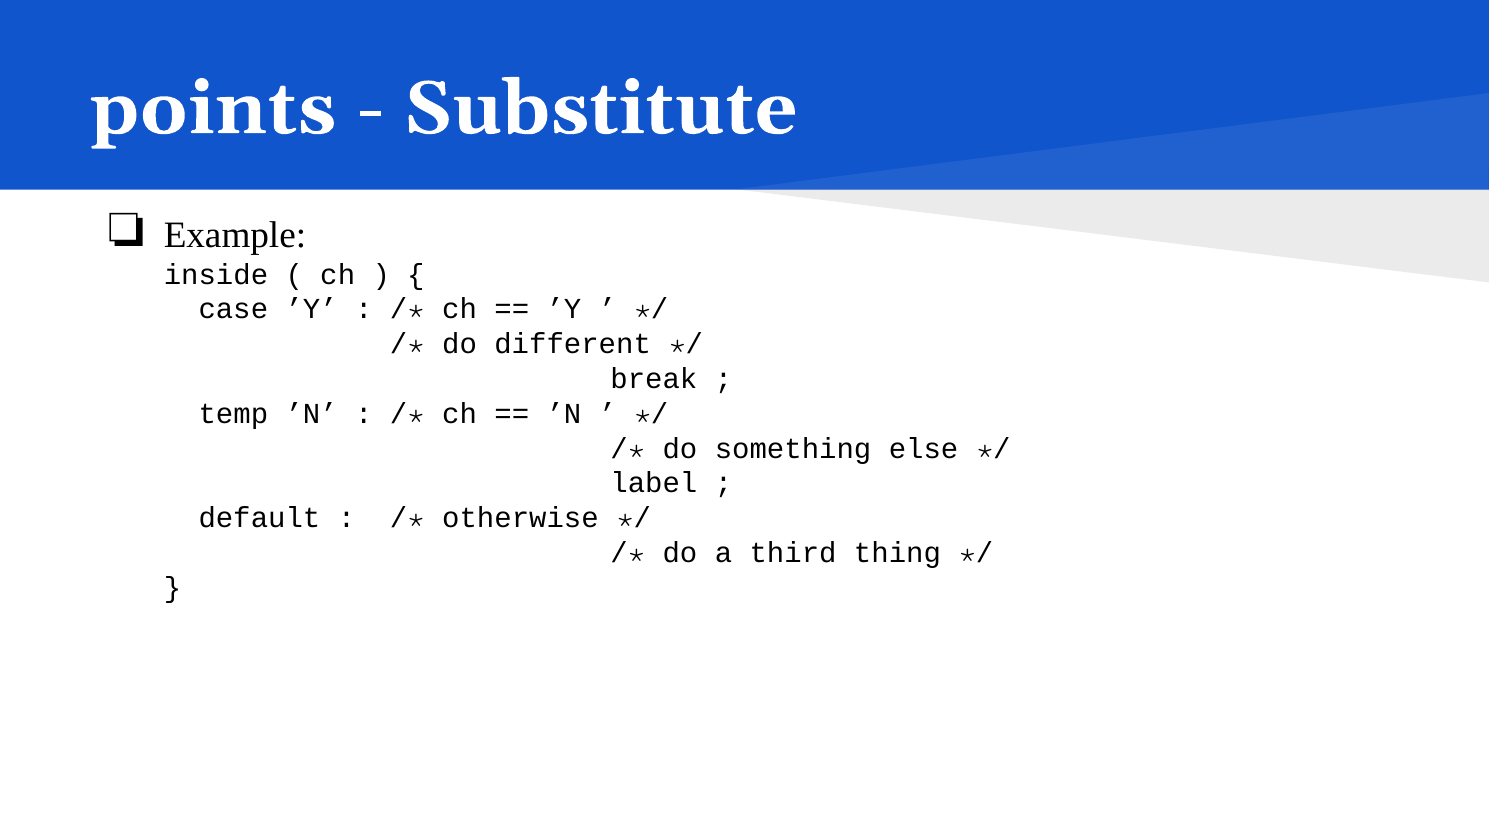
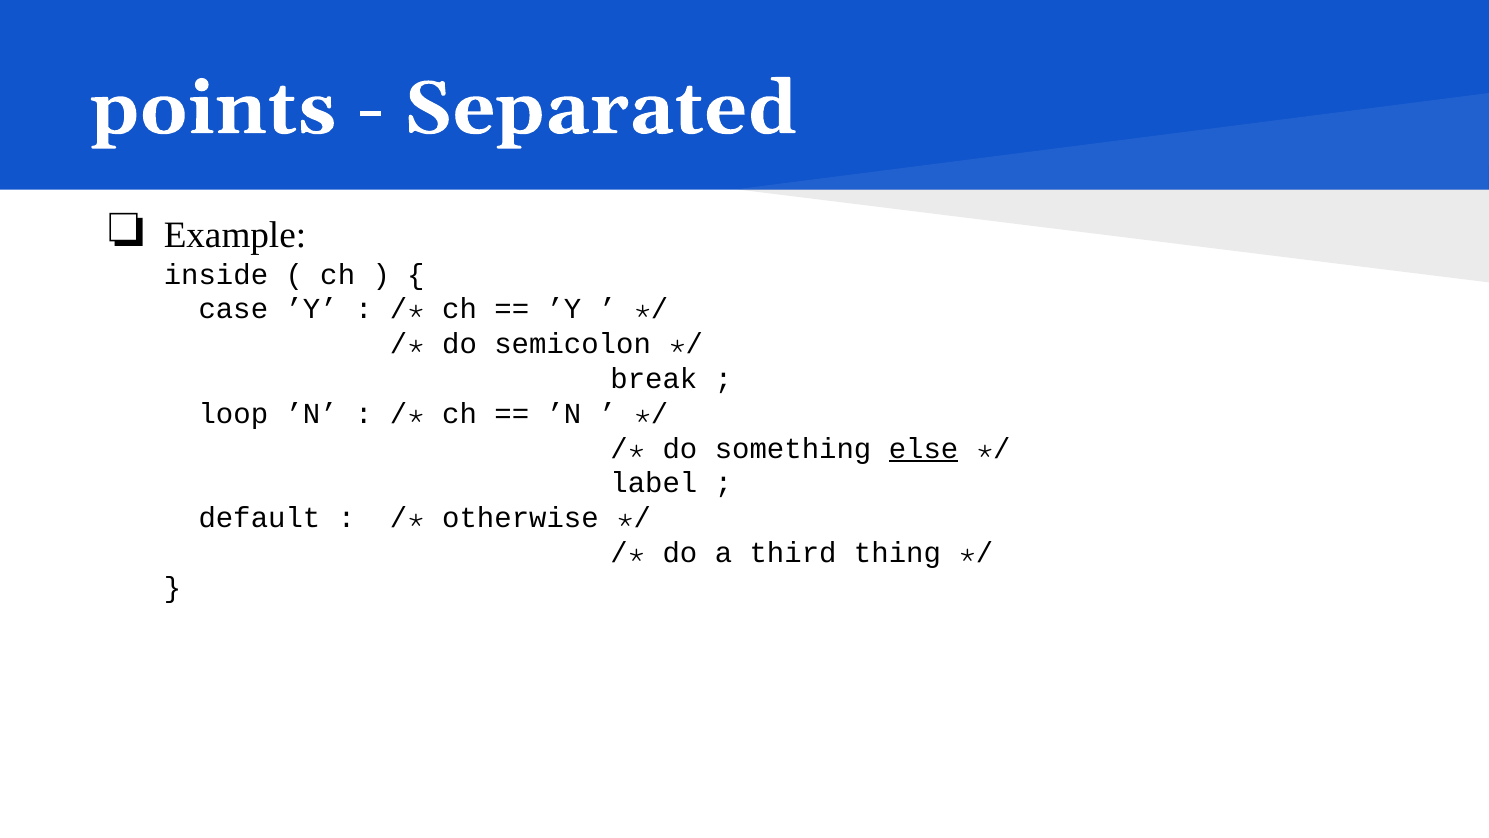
Substitute: Substitute -> Separated (600, 109)
different: different -> semicolon (573, 344)
temp: temp -> loop (233, 413)
else underline: none -> present (924, 448)
